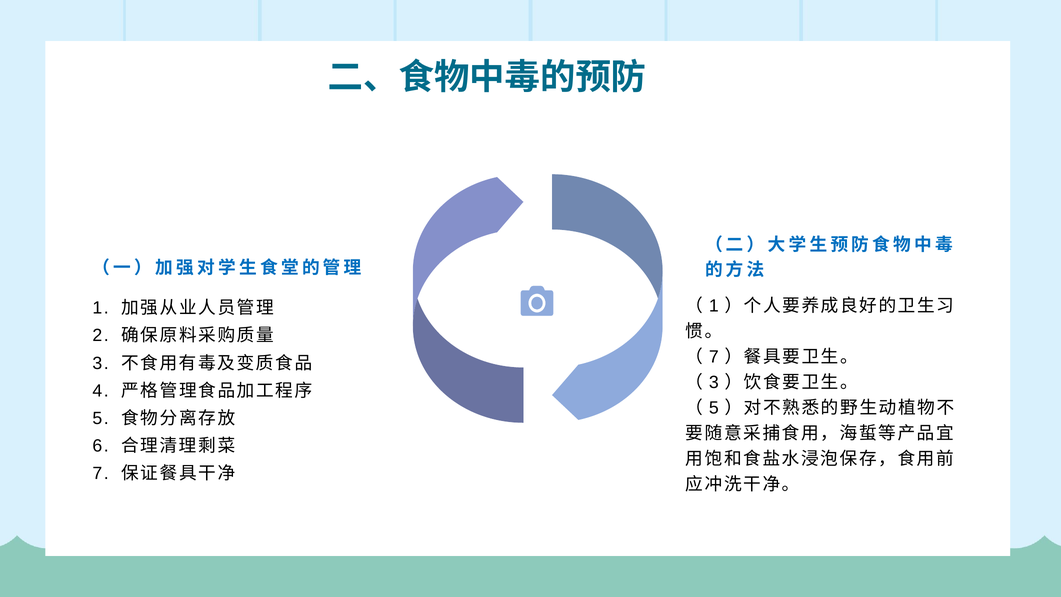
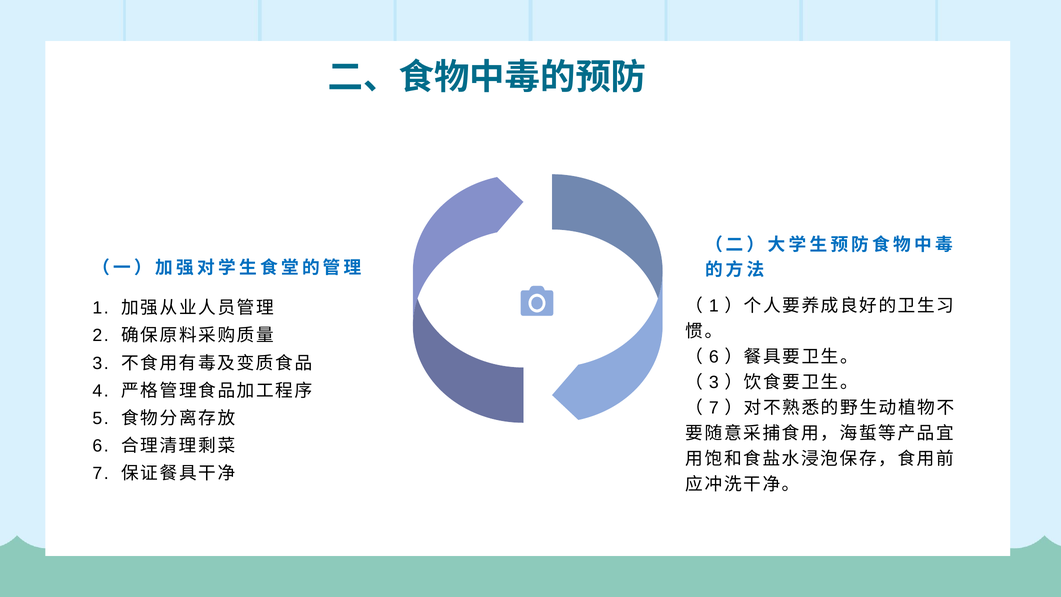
7: 7 -> 6 (714, 357)
5: 5 -> 7 (714, 408)
